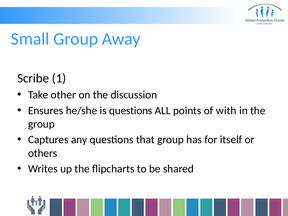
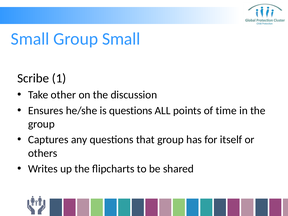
Group Away: Away -> Small (121, 39)
with: with -> time (226, 111)
